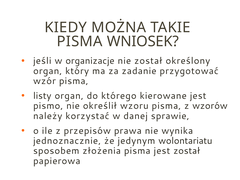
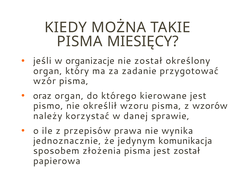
WNIOSEK: WNIOSEK -> MIESIĘCY (143, 41)
listy: listy -> oraz (42, 96)
wolontariatu: wolontariatu -> komunikacja (185, 141)
